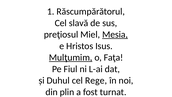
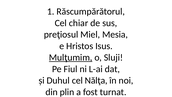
slavă: slavă -> chiar (79, 23)
Mesia underline: present -> none (115, 34)
Faţa: Faţa -> Sluji (113, 57)
Rege: Rege -> Nălţa (96, 80)
